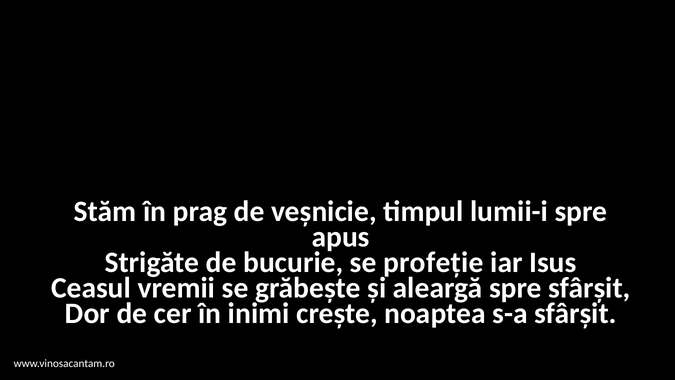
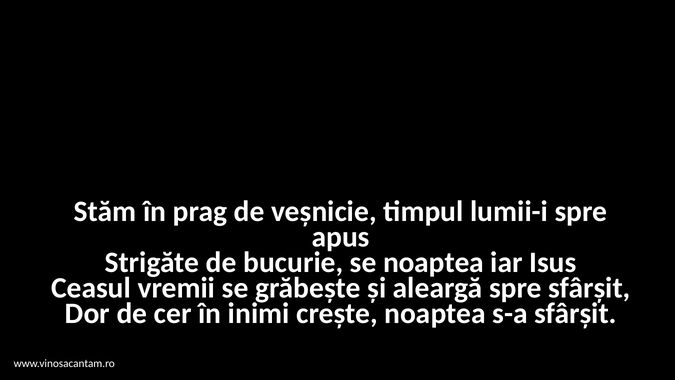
se profeţie: profeţie -> noaptea (433, 262)
